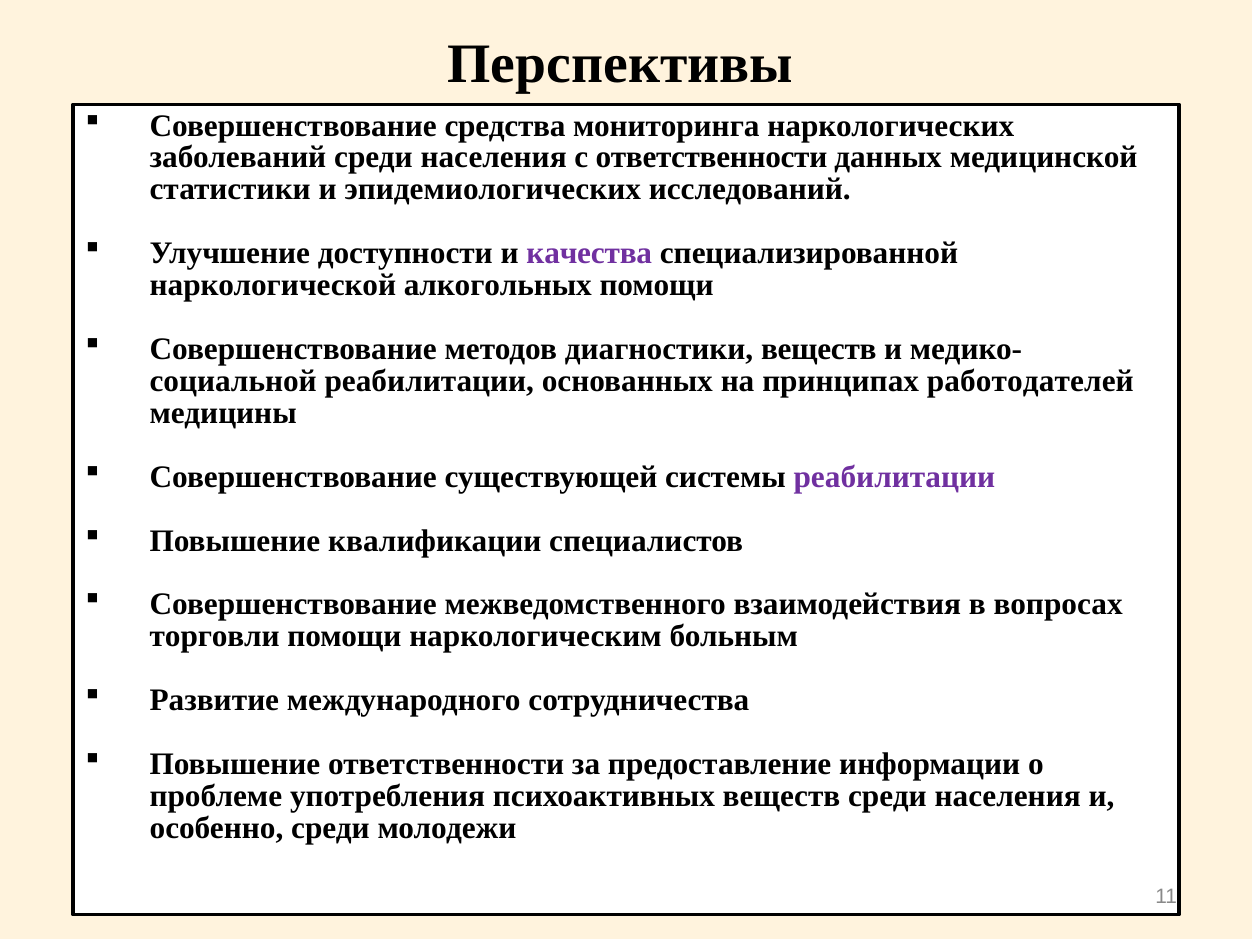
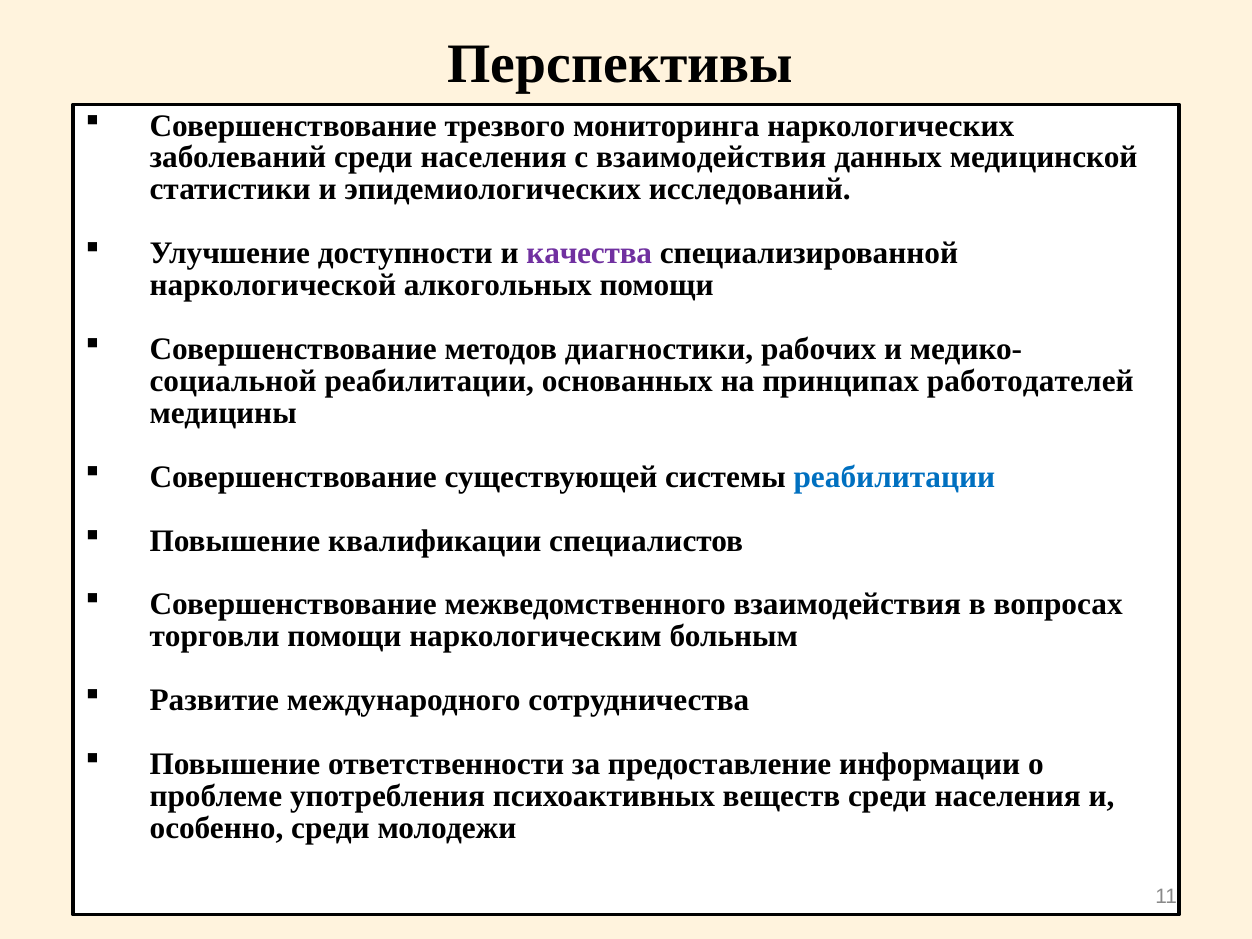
средства: средства -> трезвого (505, 126)
с ответственности: ответственности -> взаимодействия (711, 158)
диагностики веществ: веществ -> рабочих (819, 349)
реабилитации colour: purple -> blue (894, 477)
